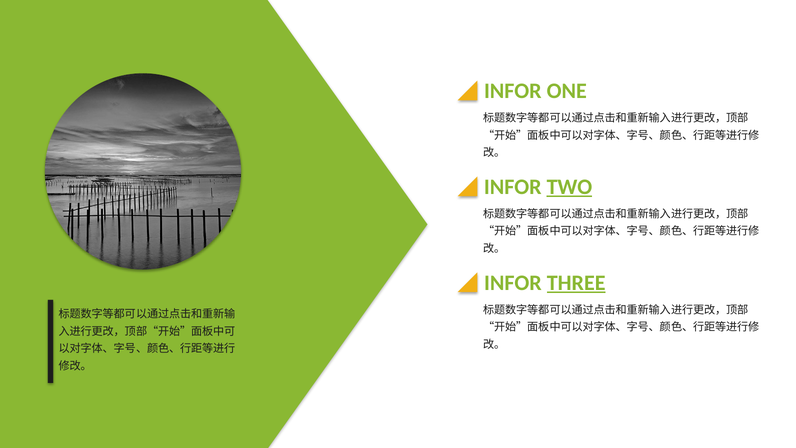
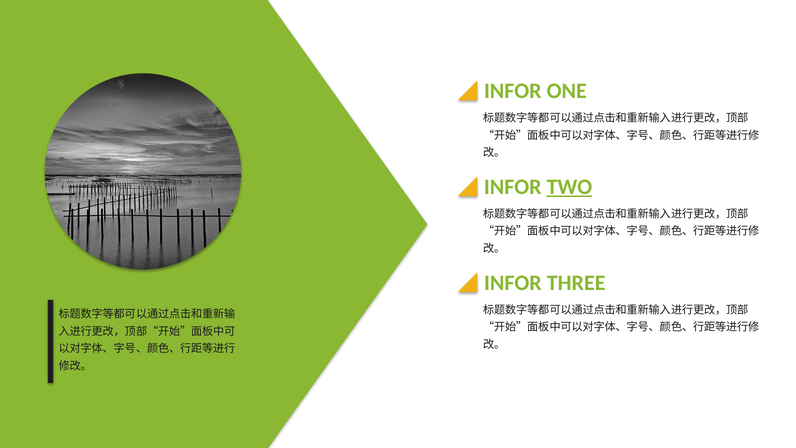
THREE underline: present -> none (576, 283)
